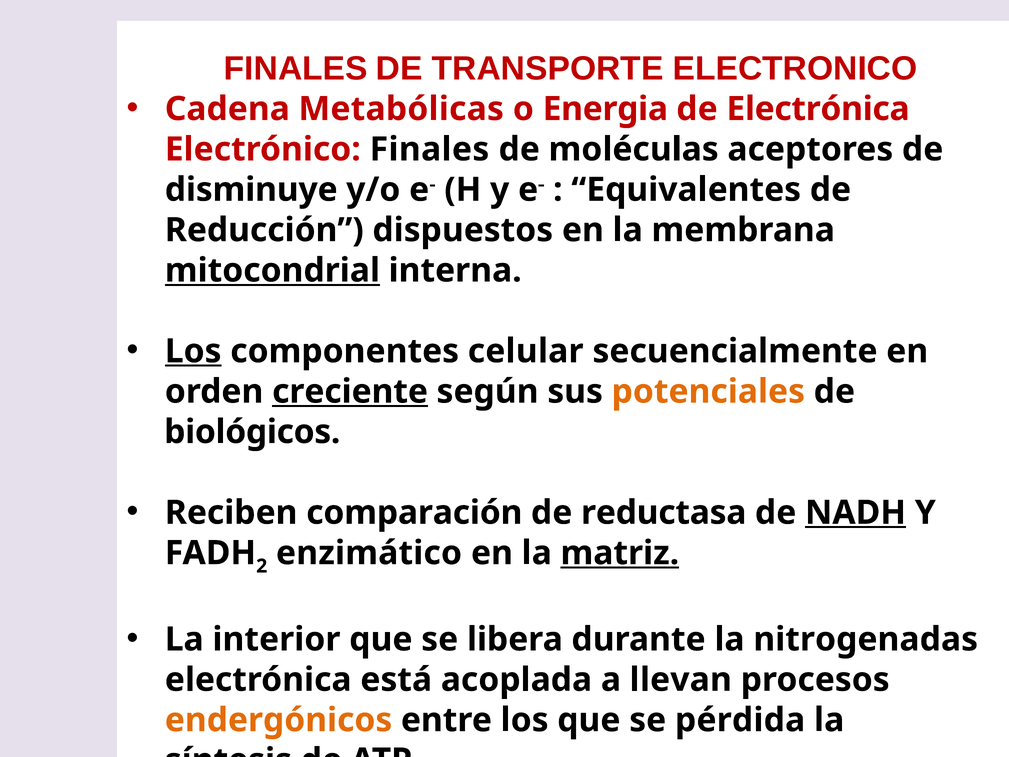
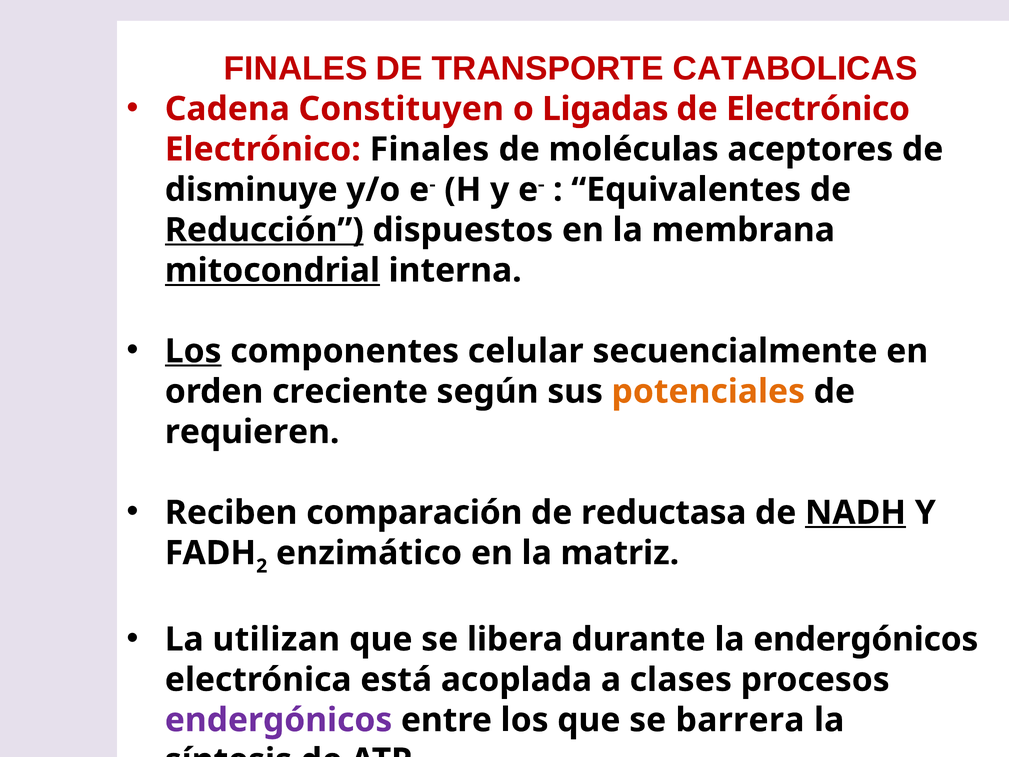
ELECTRONICO: ELECTRONICO -> CATABOLICAS (795, 69)
Metabólicas: Metabólicas -> Constituyen (401, 109)
Energia: Energia -> Ligadas (605, 109)
de Electrónica: Electrónica -> Electrónico (818, 109)
Reducción underline: none -> present (264, 230)
creciente underline: present -> none (350, 391)
biológicos: biológicos -> requieren (252, 432)
matriz underline: present -> none (620, 553)
interior: interior -> utilizan (276, 639)
la nitrogenadas: nitrogenadas -> endergónicos (866, 639)
llevan: llevan -> clases (681, 680)
endergónicos colour: orange -> purple (279, 720)
pérdida: pérdida -> barrera (740, 720)
